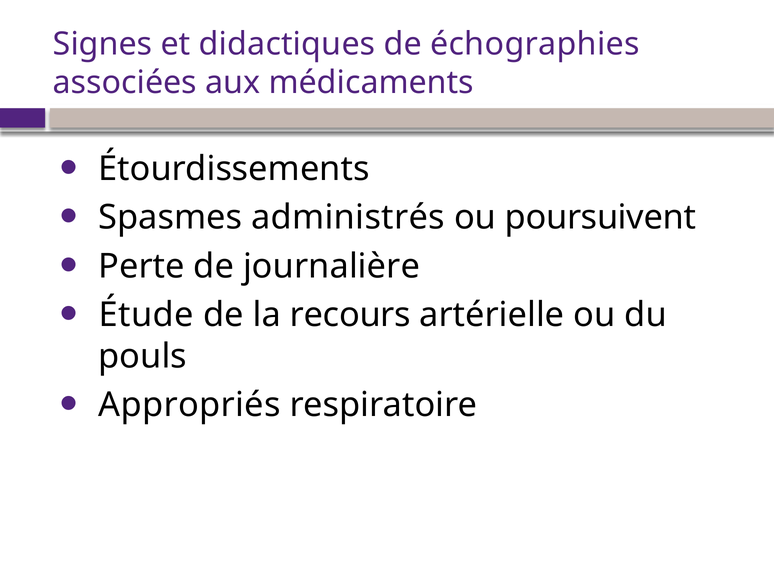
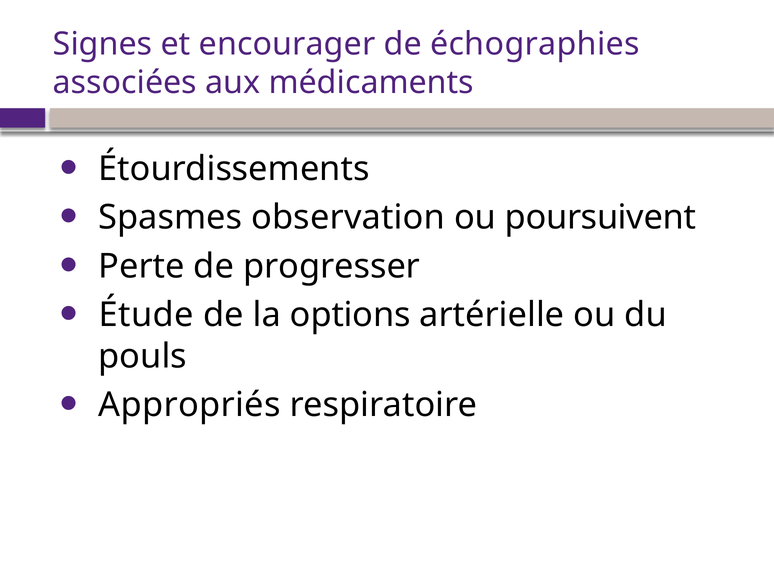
didactiques: didactiques -> encourager (287, 44)
administrés: administrés -> observation (348, 218)
journalière: journalière -> progresser (332, 266)
recours: recours -> options (350, 315)
